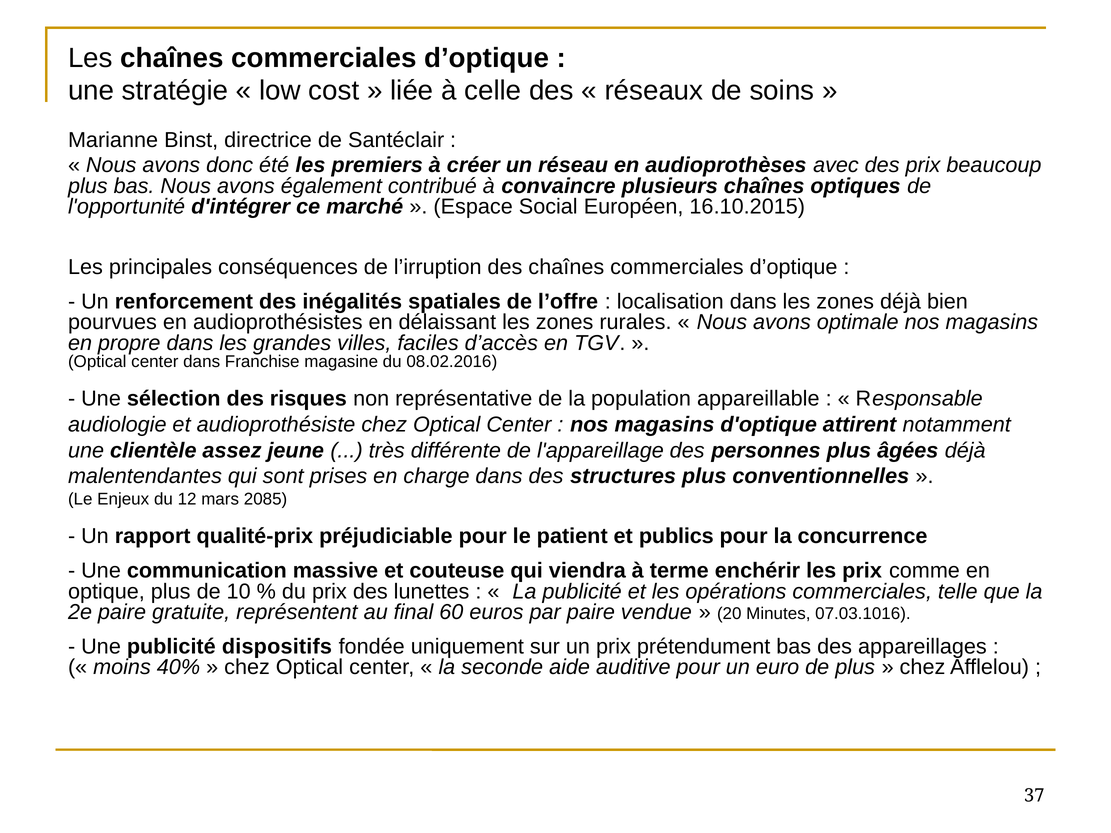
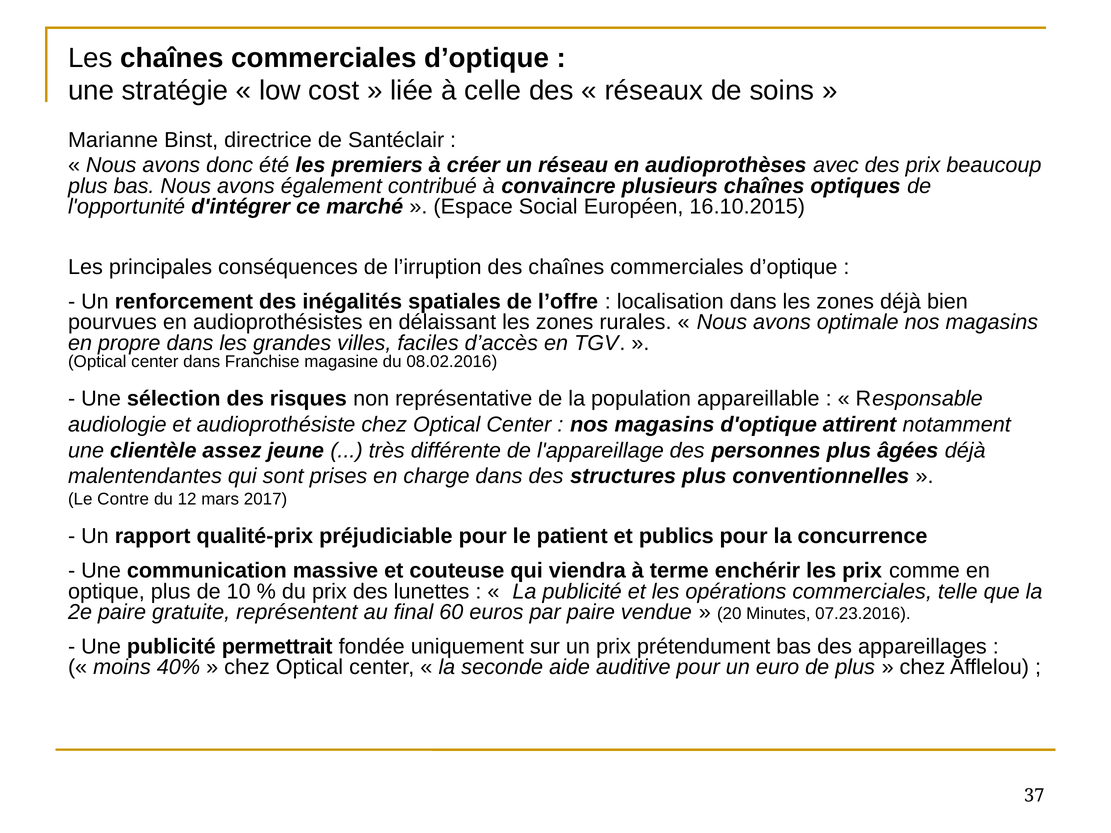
Enjeux: Enjeux -> Contre (123, 499)
2085: 2085 -> 2017 (266, 499)
07.03.1016: 07.03.1016 -> 07.23.2016 (863, 614)
dispositifs: dispositifs -> permettrait (277, 647)
